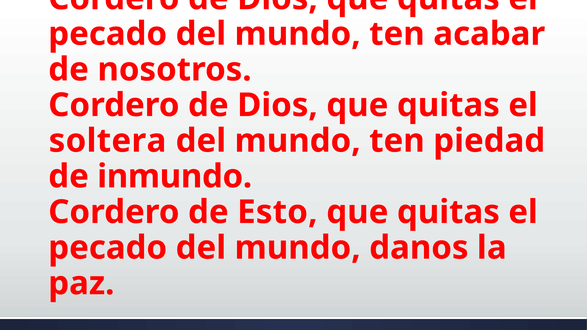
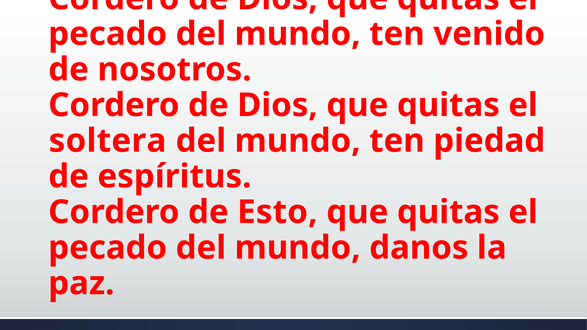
acabar: acabar -> venido (489, 34)
inmundo: inmundo -> espíritus (174, 177)
